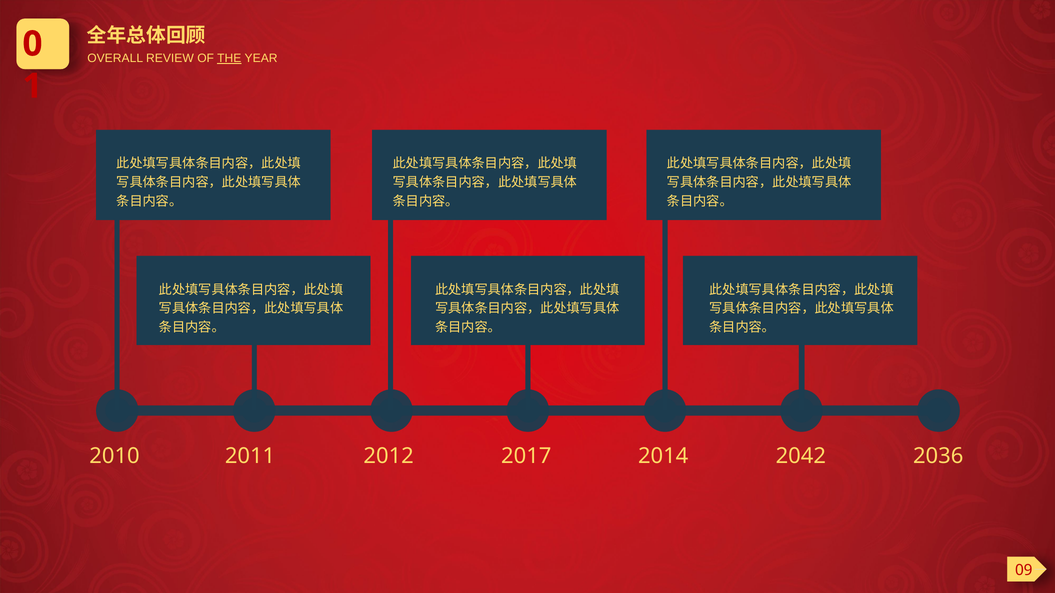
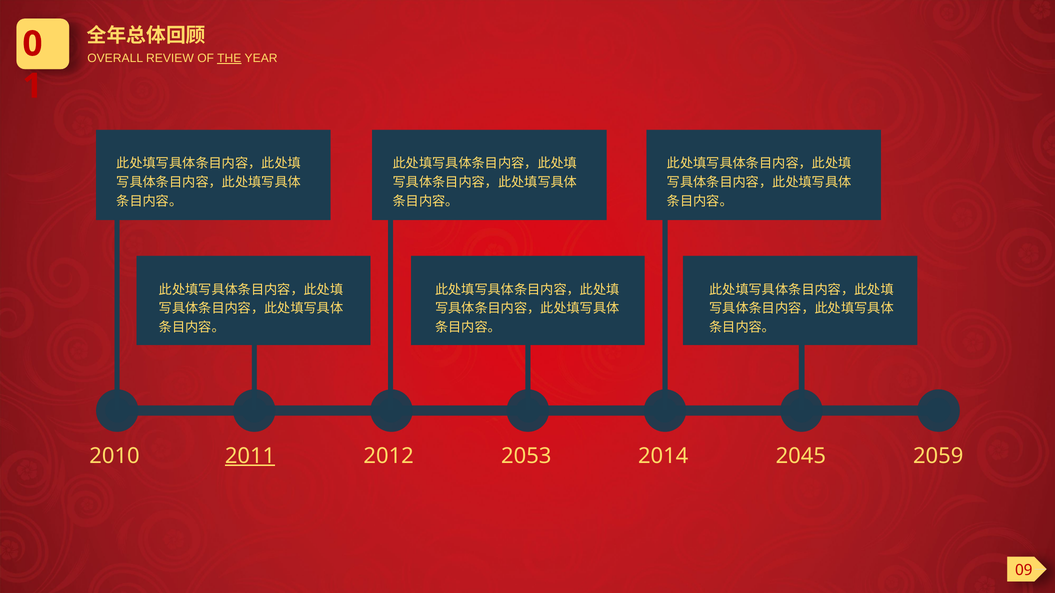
2011 underline: none -> present (250, 456)
2017: 2017 -> 2053 (526, 456)
2042: 2042 -> 2045 (801, 456)
2036: 2036 -> 2059 (938, 456)
